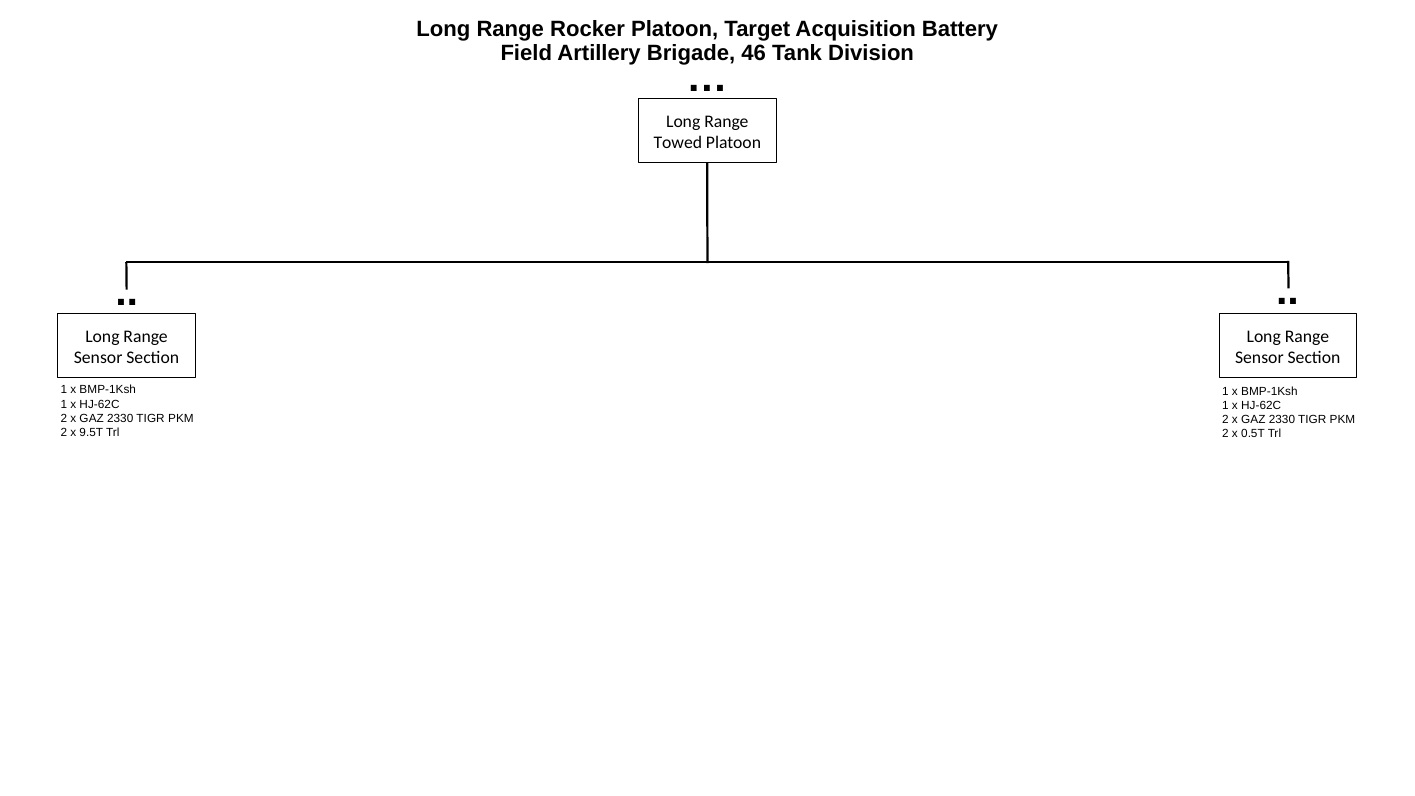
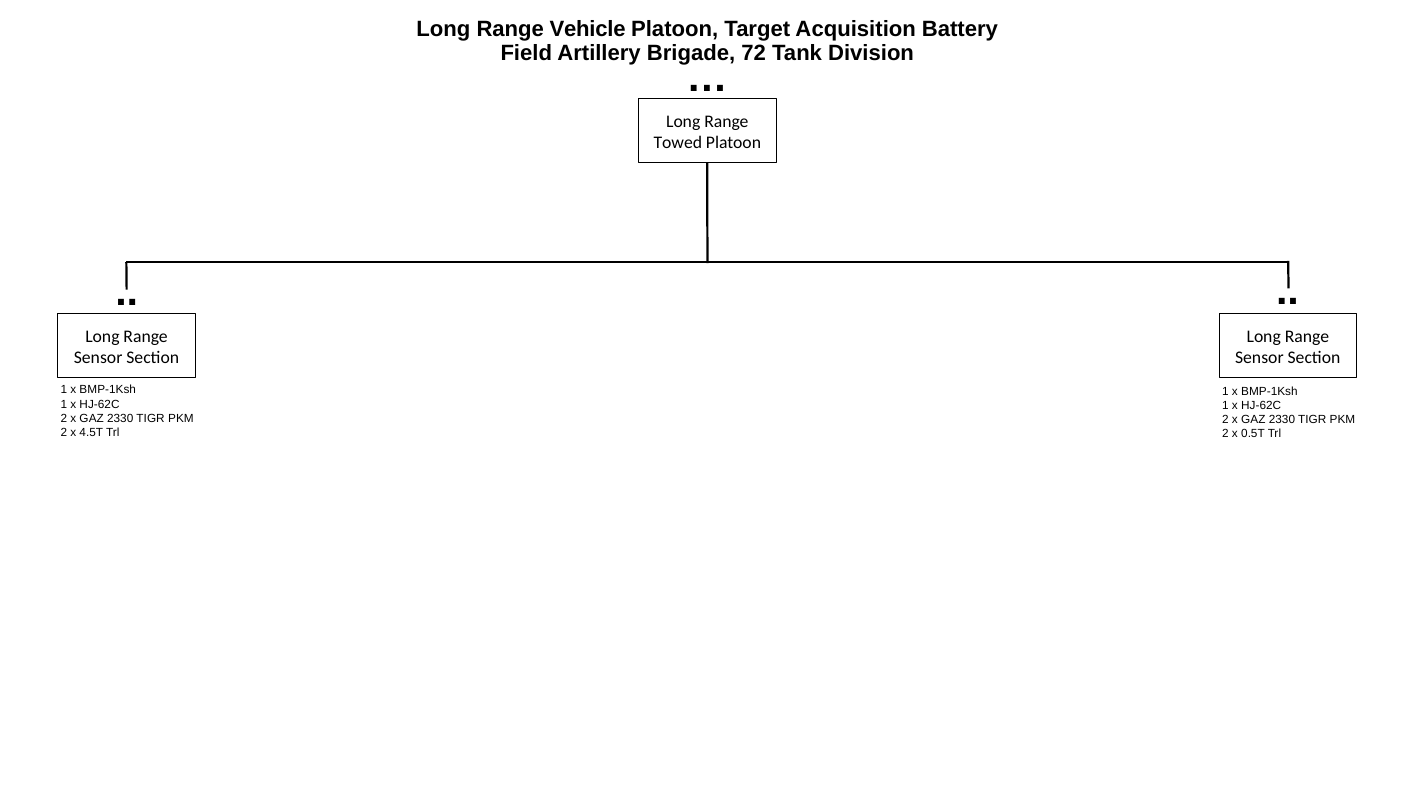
Rocker: Rocker -> Vehicle (588, 30)
46: 46 -> 72 (754, 54)
9.5T: 9.5T -> 4.5T (91, 432)
